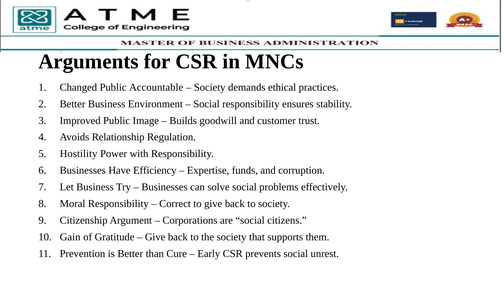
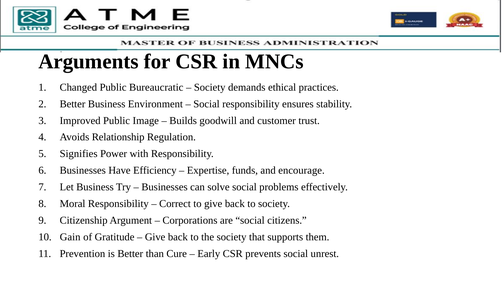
Accountable: Accountable -> Bureaucratic (156, 87)
Hostility: Hostility -> Signifies (79, 154)
corruption: corruption -> encourage (301, 170)
